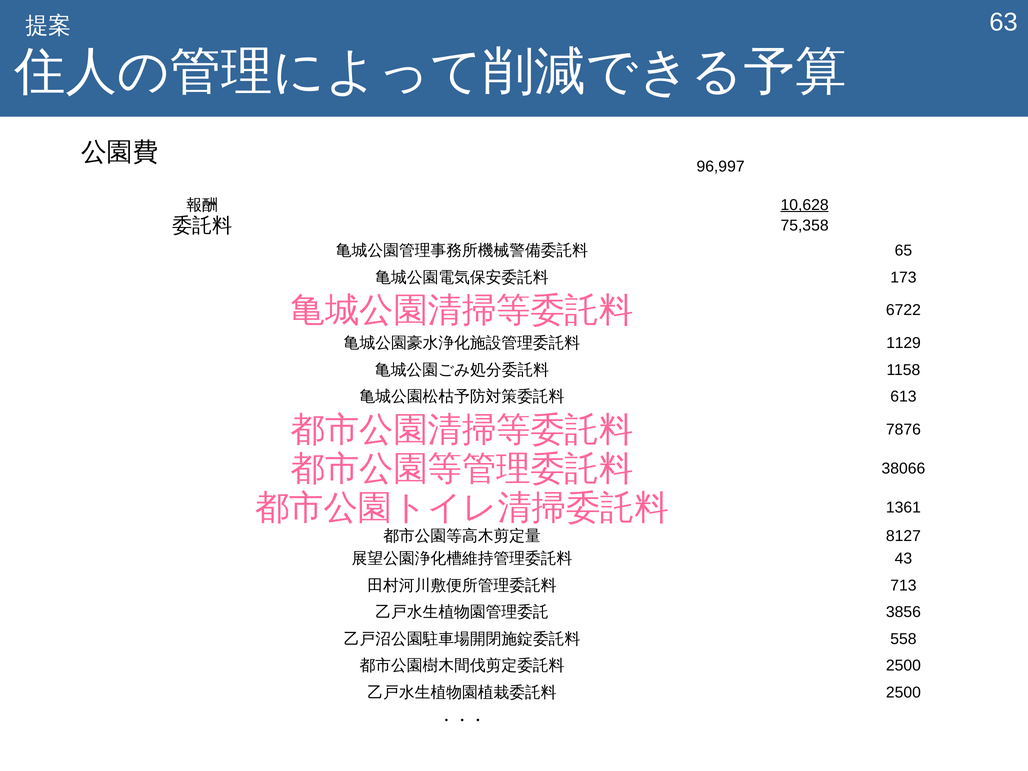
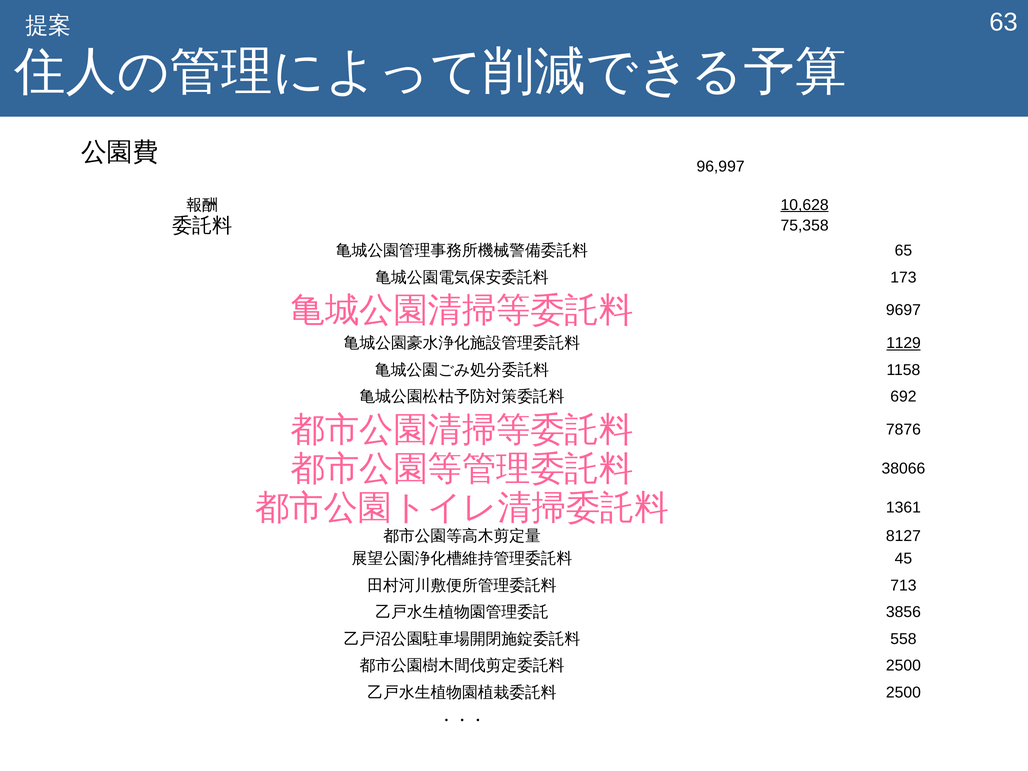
6722: 6722 -> 9697 (903, 310)
1129 underline: none -> present (904, 343)
613: 613 -> 692 (903, 397)
43: 43 -> 45 (903, 559)
